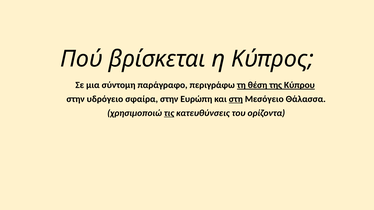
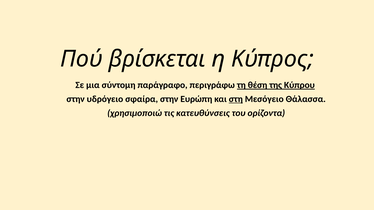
τις underline: present -> none (169, 113)
